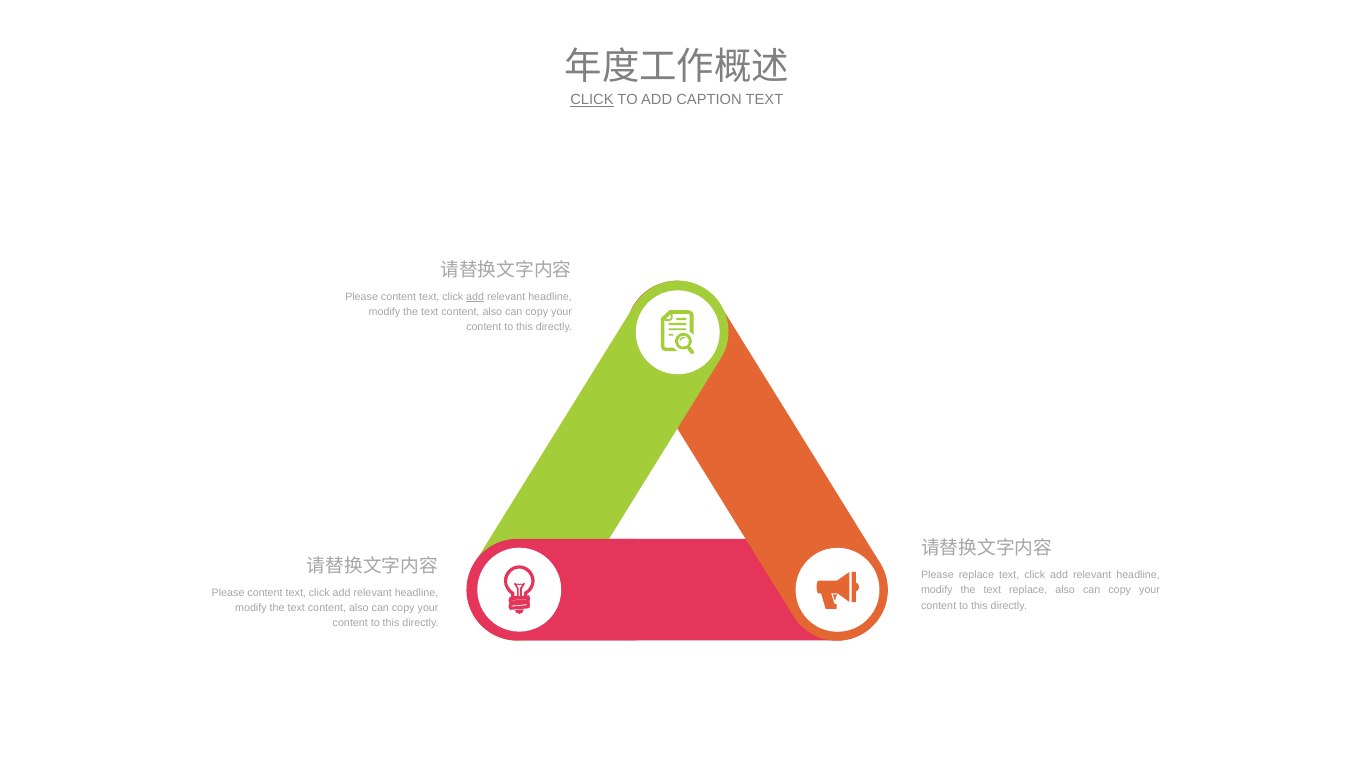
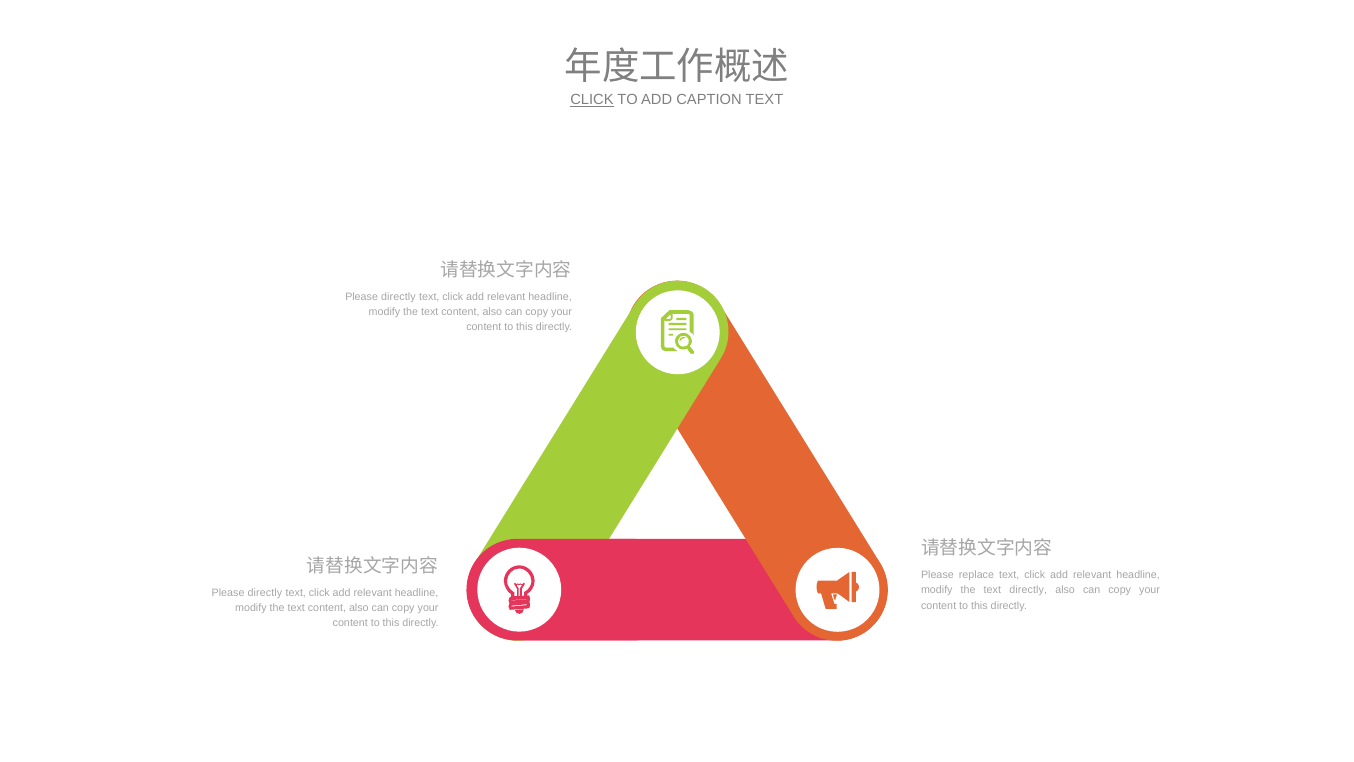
content: content -> directly (398, 296)
add underline: present -> none (475, 296)
text replace: replace -> directly (1028, 590)
content: content -> directly (265, 592)
